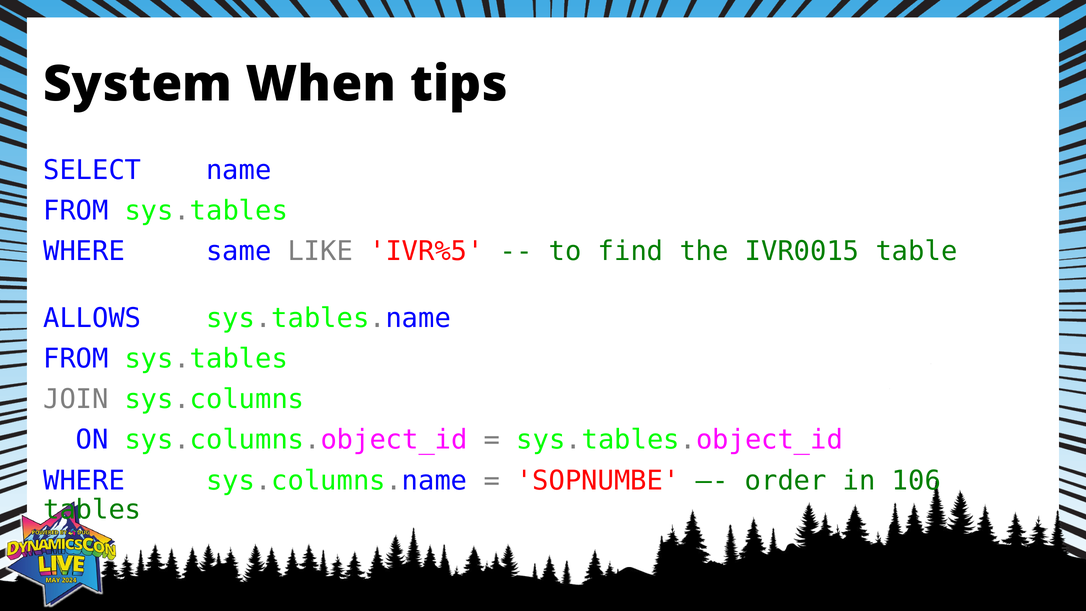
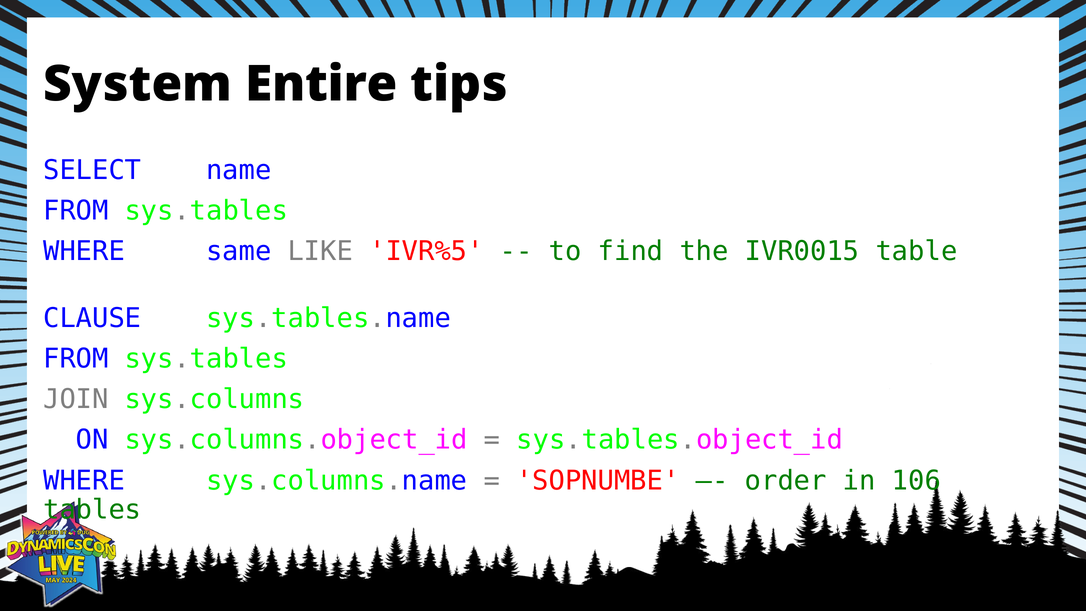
When: When -> Entire (321, 84)
ALLOWS: ALLOWS -> CLAUSE (92, 318)
